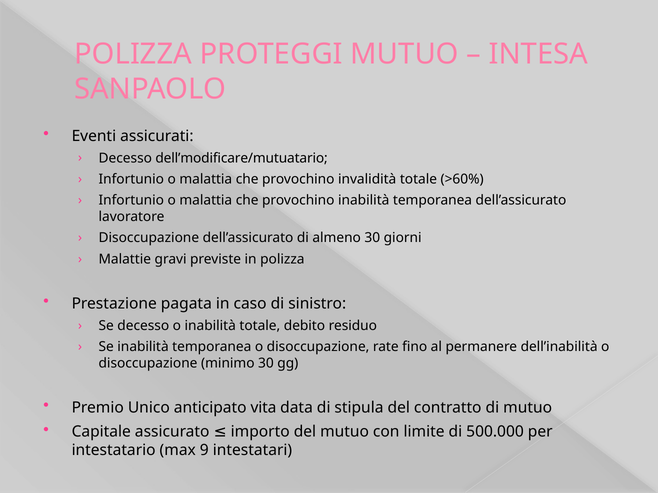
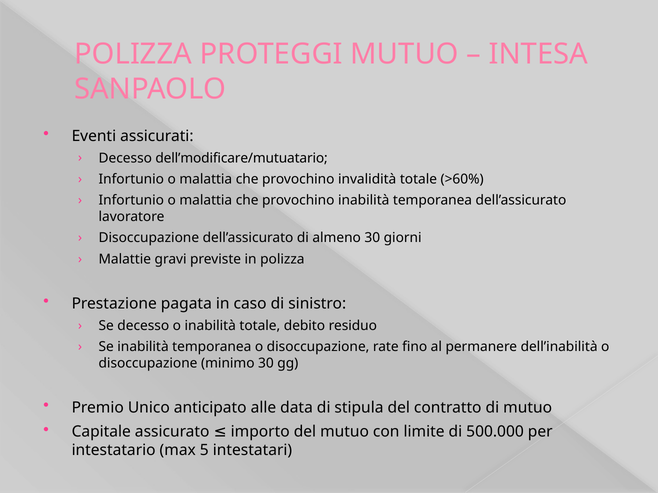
vita: vita -> alle (263, 408)
9: 9 -> 5 (204, 451)
